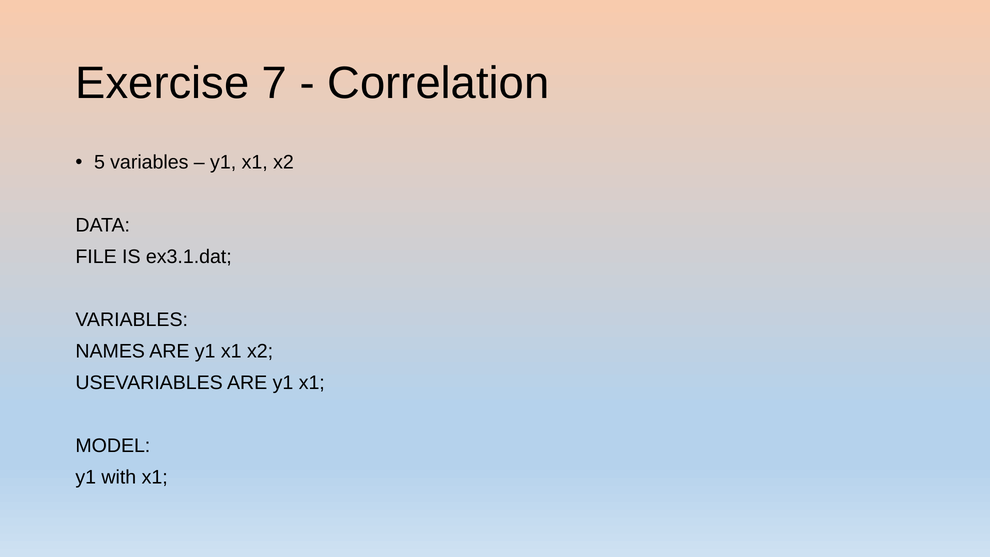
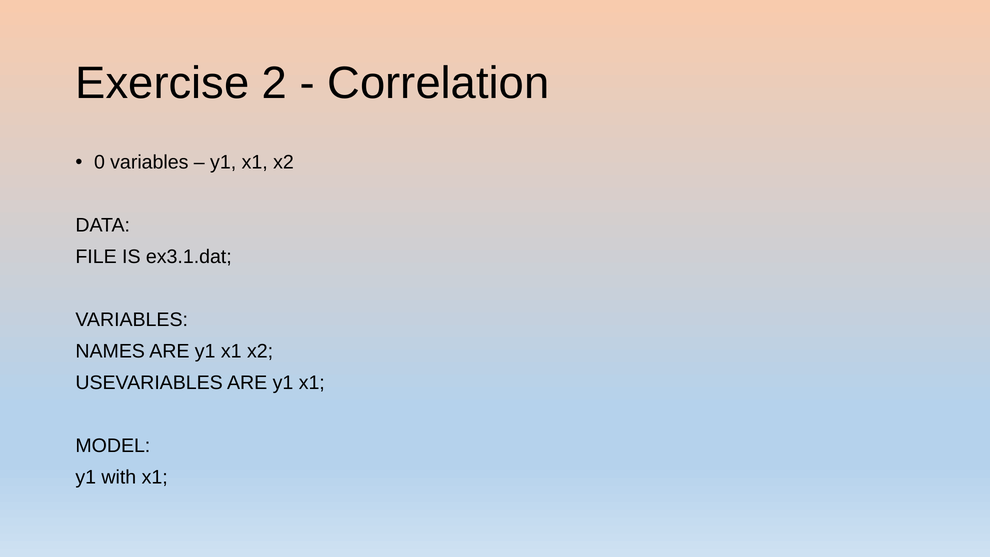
7: 7 -> 2 (275, 83)
5: 5 -> 0 (99, 162)
